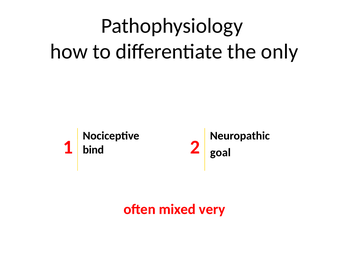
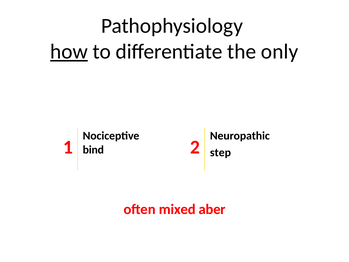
how underline: none -> present (69, 52)
goal: goal -> step (220, 152)
very: very -> aber (212, 209)
